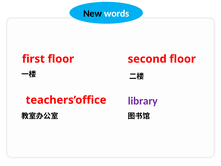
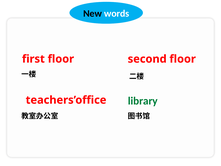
library colour: purple -> green (143, 101)
